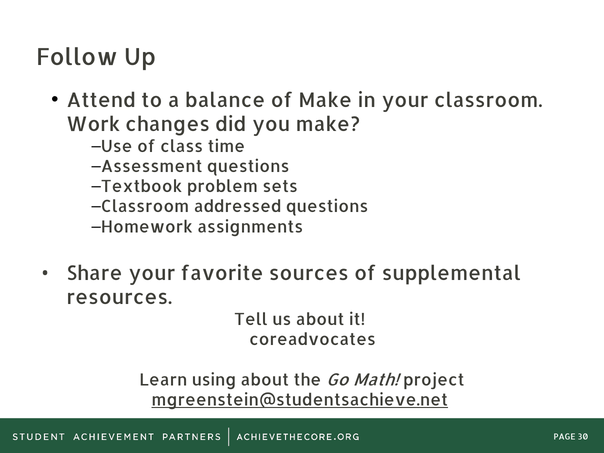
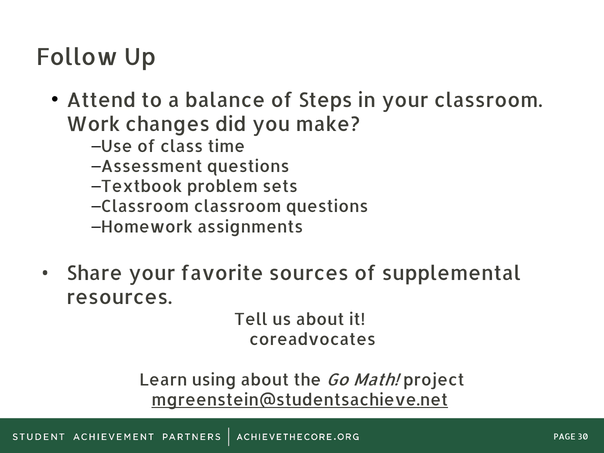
of Make: Make -> Steps (325, 100)
Classroom addressed: addressed -> classroom (238, 207)
